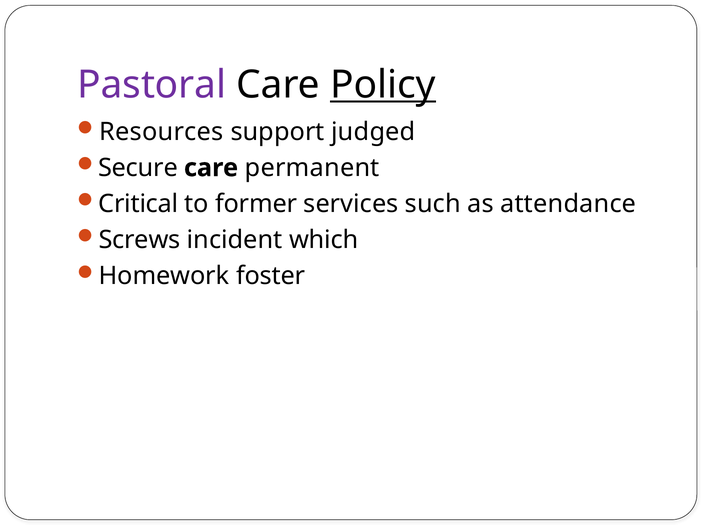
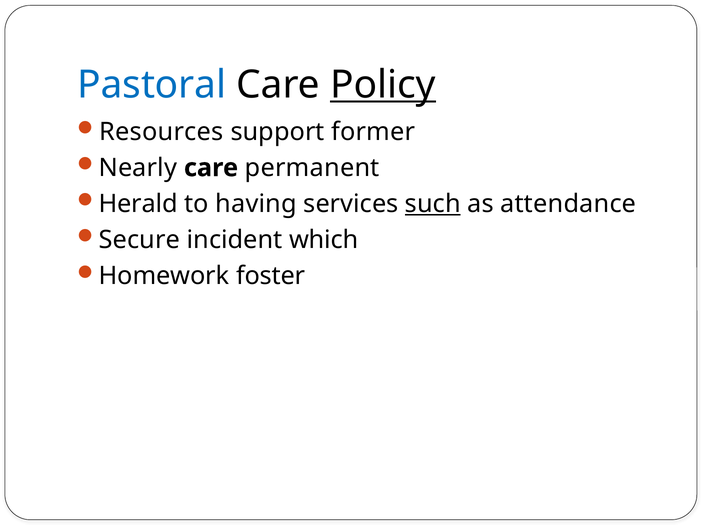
Pastoral colour: purple -> blue (152, 85)
judged: judged -> former (373, 132)
Secure: Secure -> Nearly (138, 168)
Critical: Critical -> Herald (138, 204)
former: former -> having (256, 204)
such underline: none -> present (433, 204)
Screws: Screws -> Secure (139, 240)
